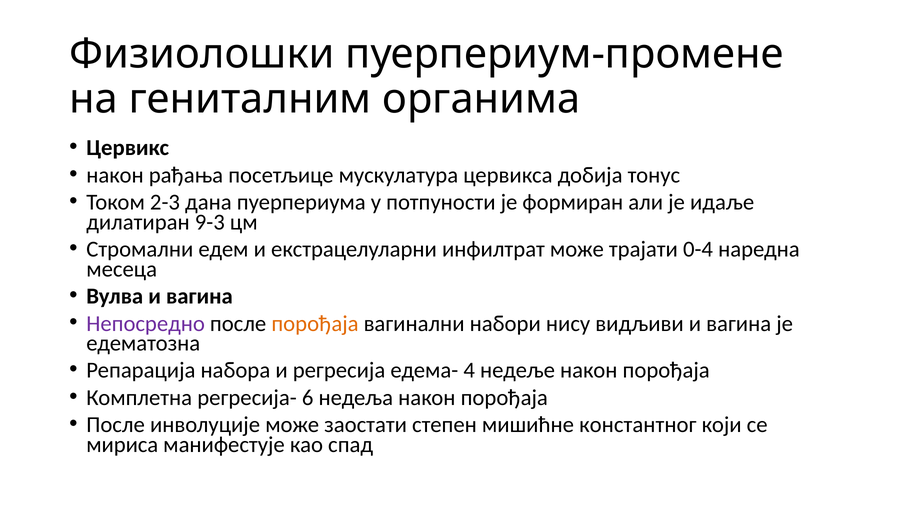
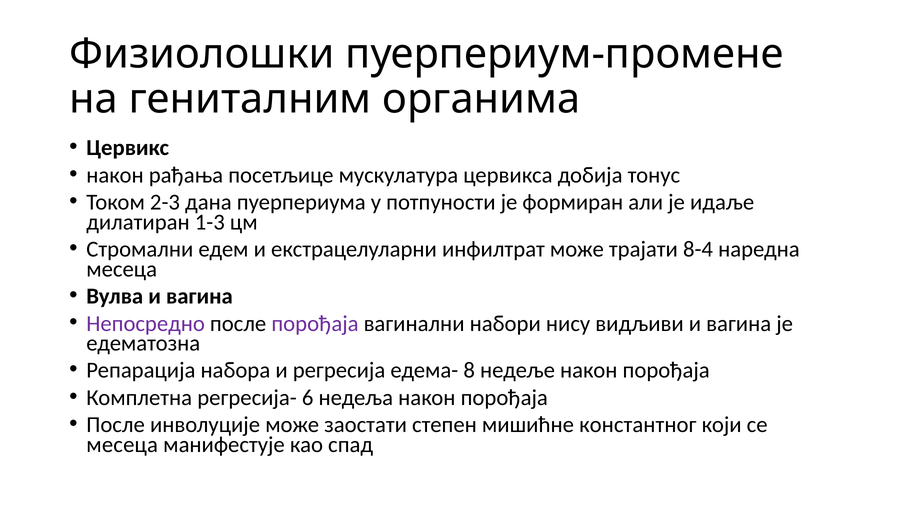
9-3: 9-3 -> 1-3 (210, 222)
0-4: 0-4 -> 8-4 (698, 249)
порођаја colour: orange -> purple (315, 323)
4: 4 -> 8 (469, 370)
мириса: мириса -> месеца (122, 444)
